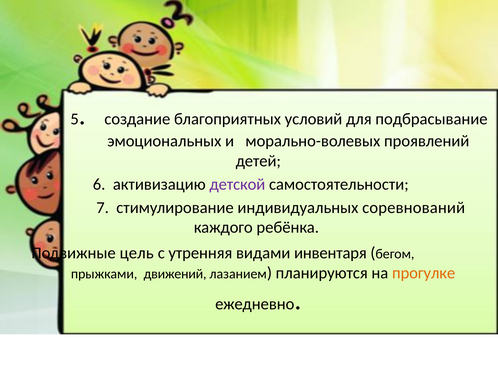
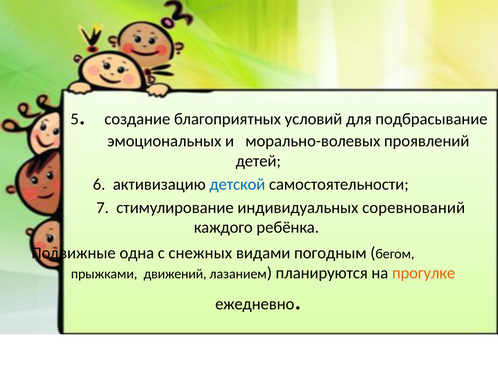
детской colour: purple -> blue (237, 184)
цель: цель -> одна (137, 253)
утренняя: утренняя -> снежных (200, 253)
инвентаря: инвентаря -> погодным (330, 253)
